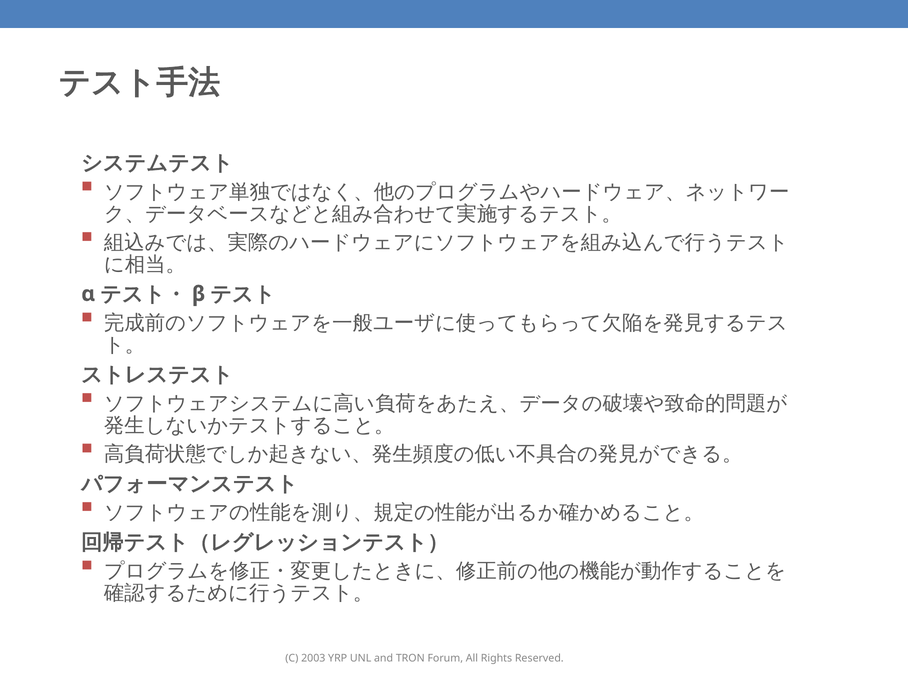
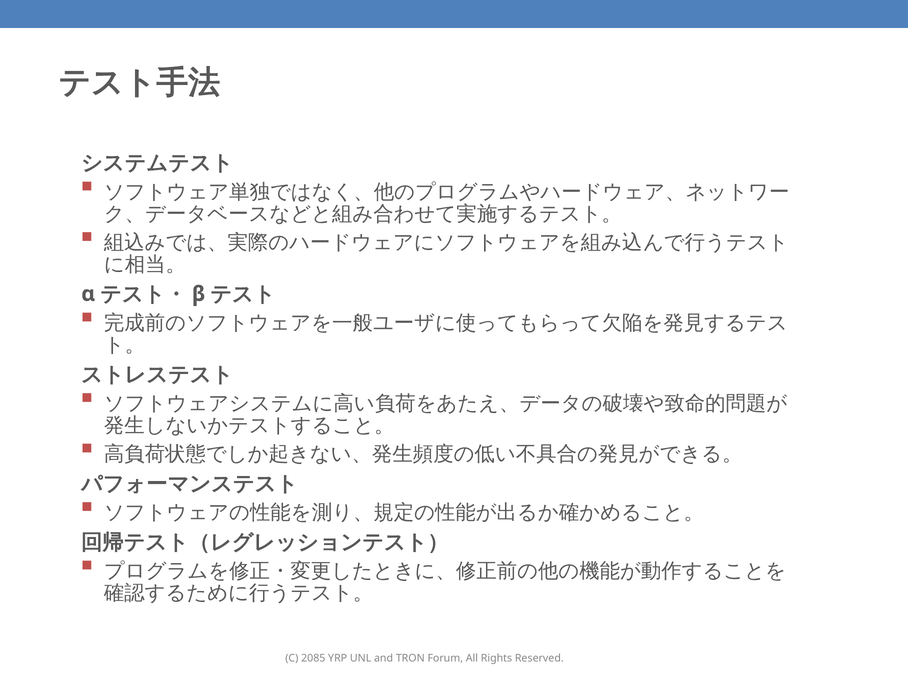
2003: 2003 -> 2085 (313, 658)
